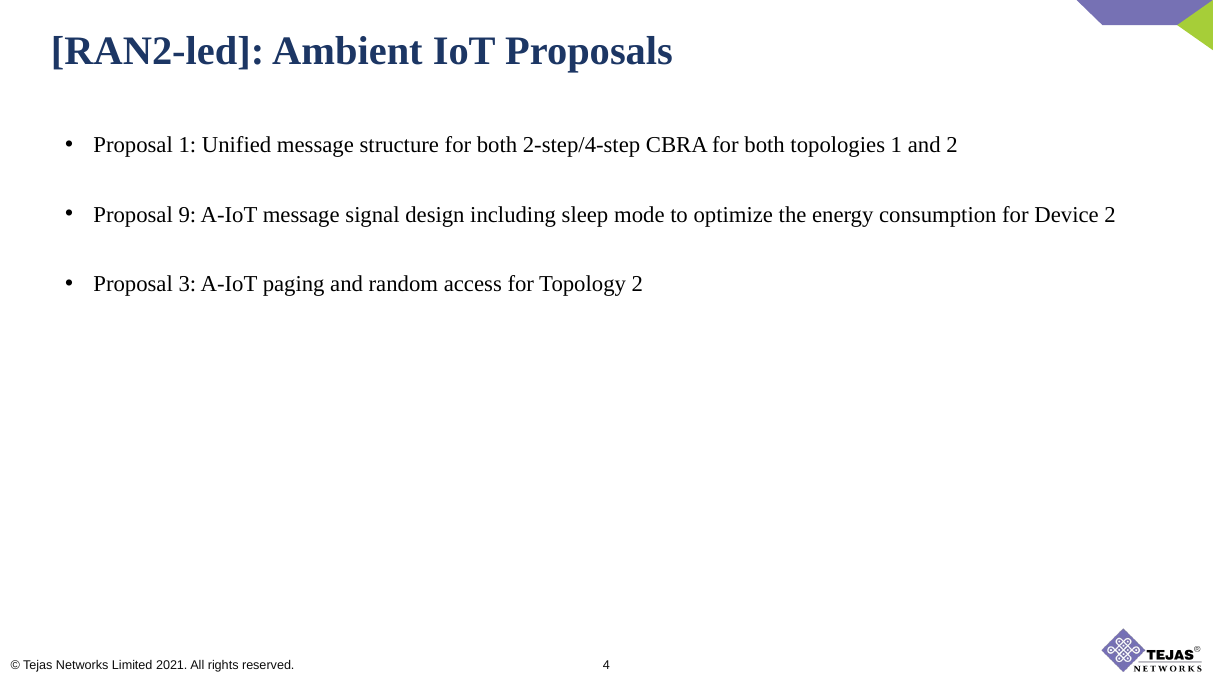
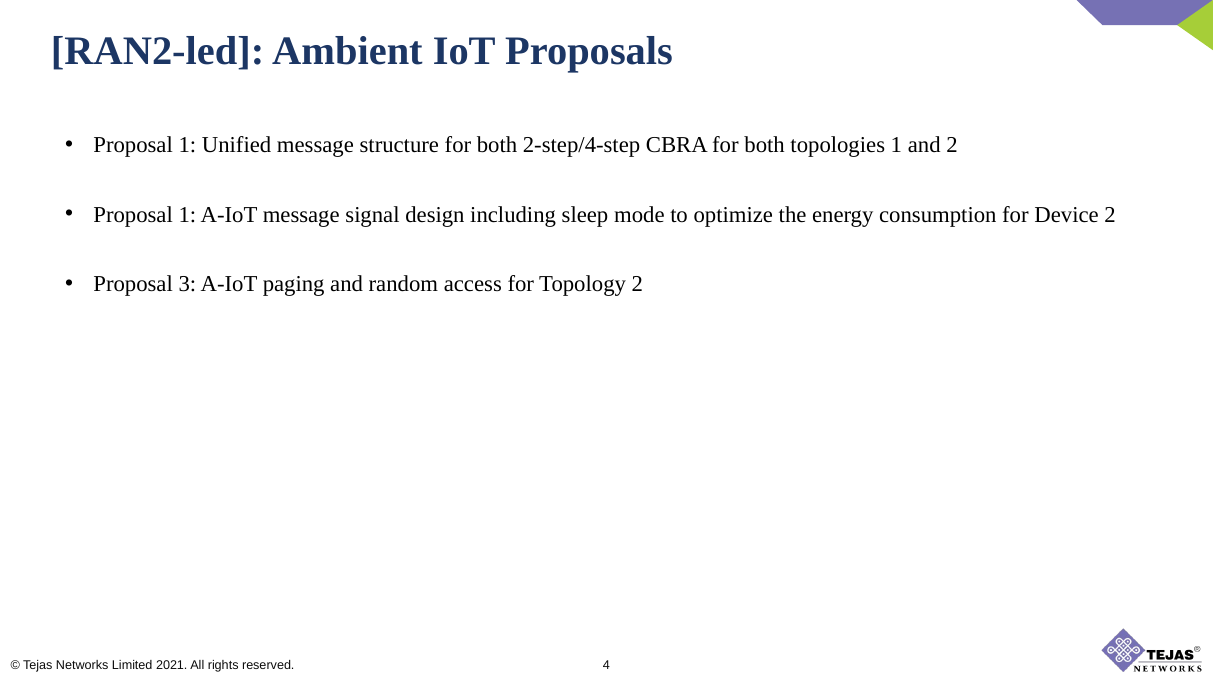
9: 9 -> 1 (187, 215)
